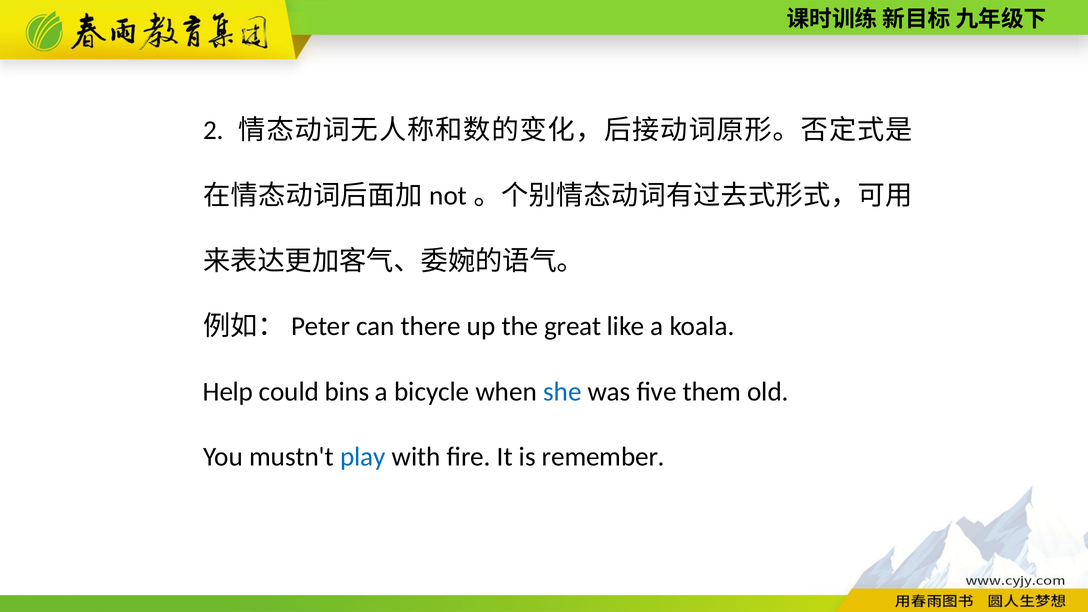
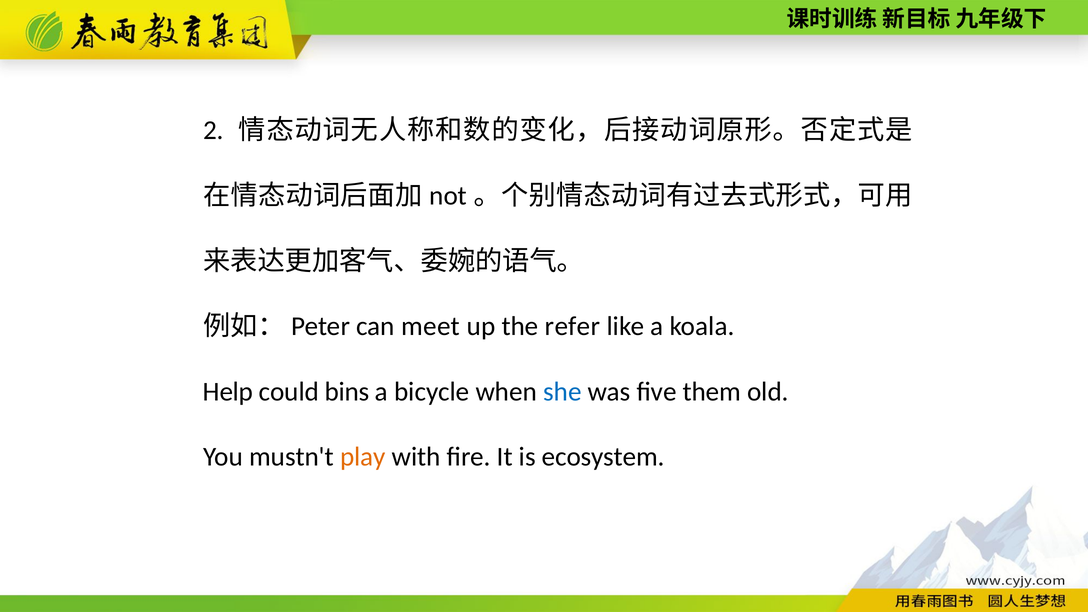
there: there -> meet (431, 326)
great: great -> refer (572, 326)
play colour: blue -> orange (363, 457)
remember: remember -> ecosystem (603, 457)
